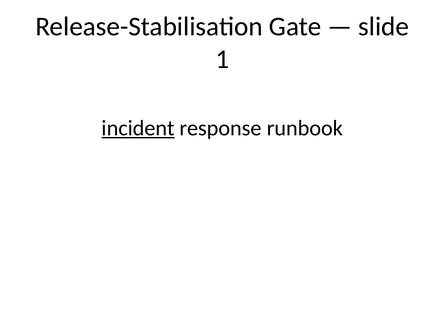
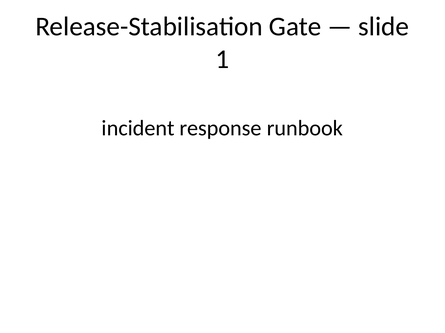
incident underline: present -> none (138, 128)
